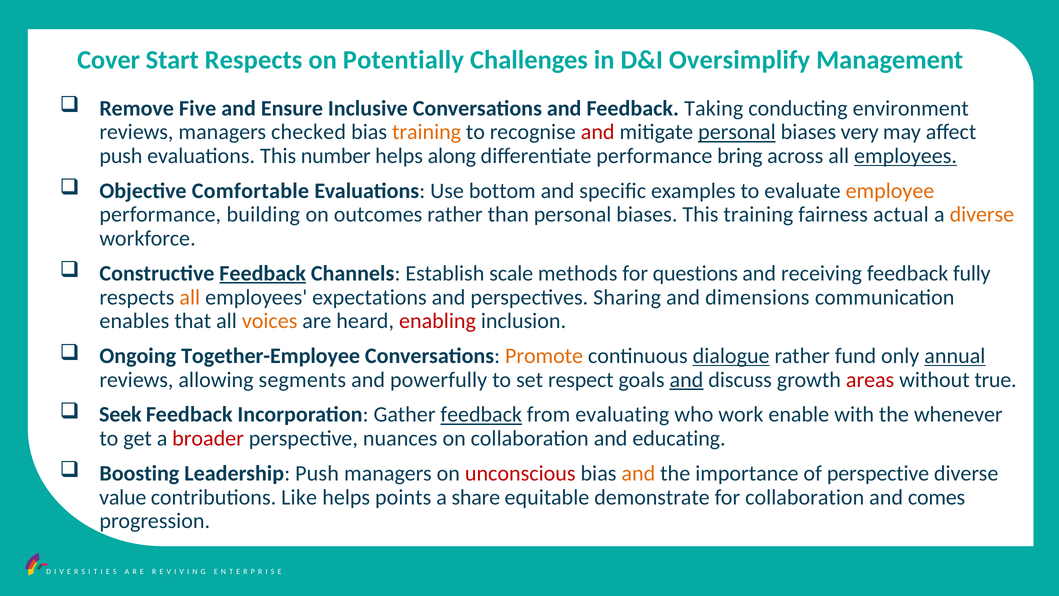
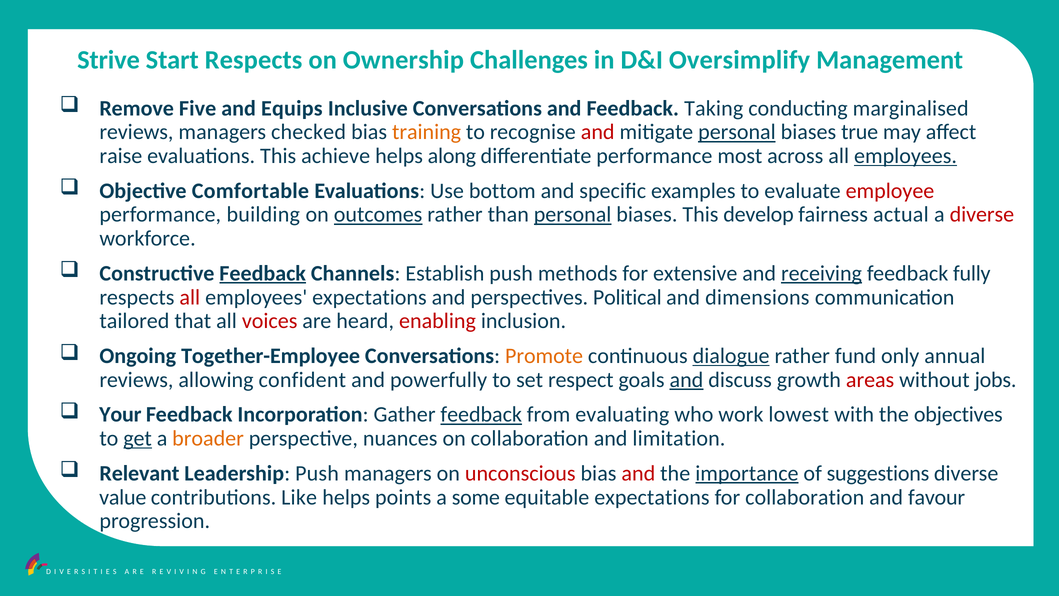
Cover: Cover -> Strive (109, 60)
Potentially: Potentially -> Ownership (403, 60)
Ensure: Ensure -> Equips (292, 108)
environment: environment -> marginalised (911, 108)
very: very -> true (860, 132)
push: push -> raise (121, 156)
number: number -> achieve (336, 156)
bring: bring -> most (740, 156)
employee colour: orange -> red (890, 191)
outcomes underline: none -> present (378, 215)
personal underline: none -> present (573, 215)
This training: training -> develop (759, 215)
diverse colour: orange -> red (982, 215)
Establish scale: scale -> push (511, 273)
questions: questions -> extensive (695, 273)
receiving underline: none -> present (822, 273)
all colour: orange -> red (190, 297)
Sharing: Sharing -> Political (627, 297)
enables: enables -> tailored (134, 321)
voices colour: orange -> red (270, 321)
annual underline: present -> none (955, 356)
segments: segments -> confident (302, 380)
true: true -> jobs (996, 380)
Seek: Seek -> Your (120, 414)
enable: enable -> lowest (799, 414)
whenever: whenever -> objectives (958, 414)
get underline: none -> present (138, 438)
broader colour: red -> orange (208, 438)
educating: educating -> limitation (679, 438)
Boosting: Boosting -> Relevant (139, 473)
and colour: orange -> red (638, 473)
importance underline: none -> present (747, 473)
of perspective: perspective -> suggestions (878, 473)
share: share -> some (476, 497)
equitable demonstrate: demonstrate -> expectations (652, 497)
comes: comes -> favour (937, 497)
